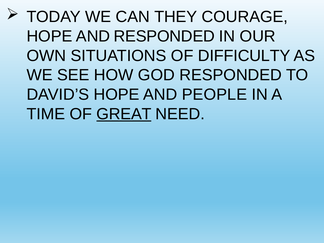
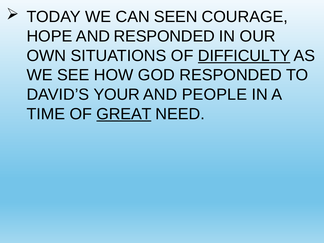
THEY: THEY -> SEEN (176, 17)
DIFFICULTY underline: none -> present (244, 56)
DAVID’S HOPE: HOPE -> YOUR (117, 95)
